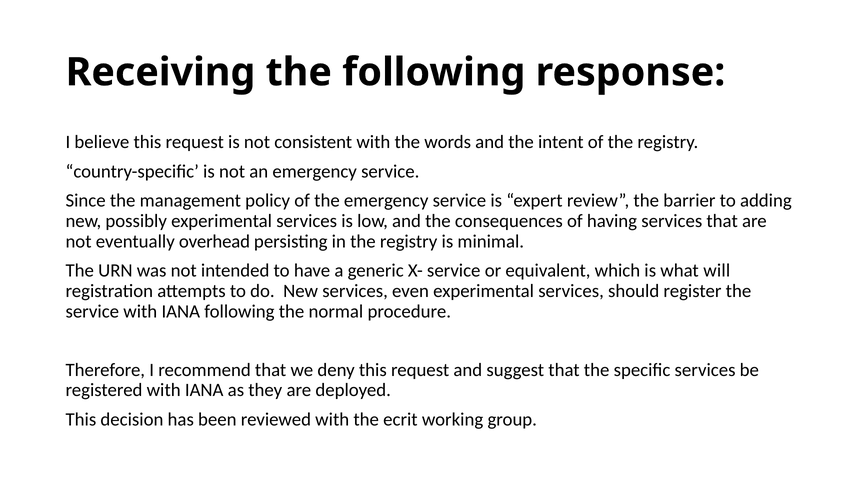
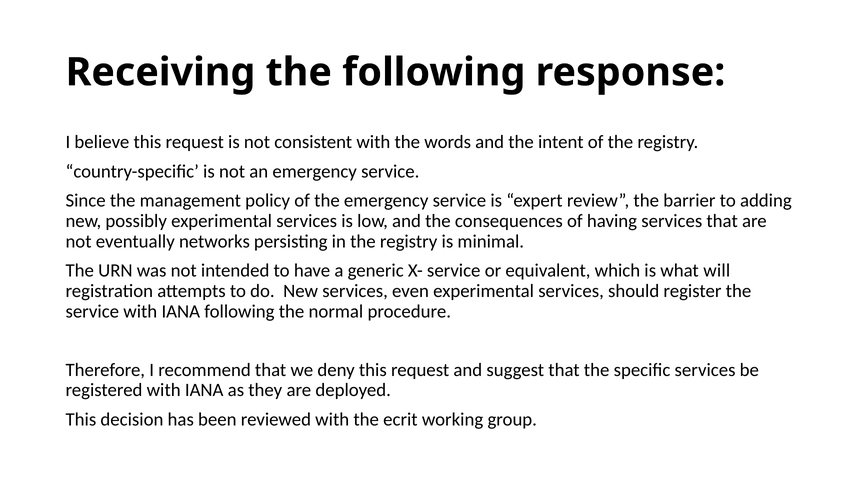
overhead: overhead -> networks (214, 241)
